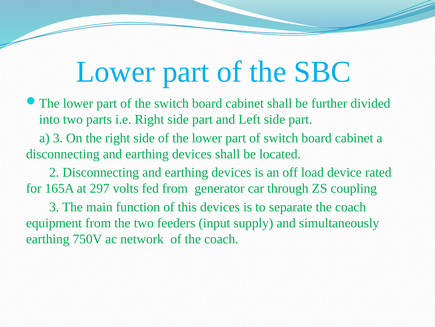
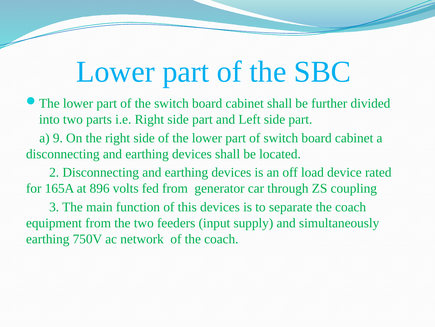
a 3: 3 -> 9 (58, 138)
297: 297 -> 896 (100, 188)
